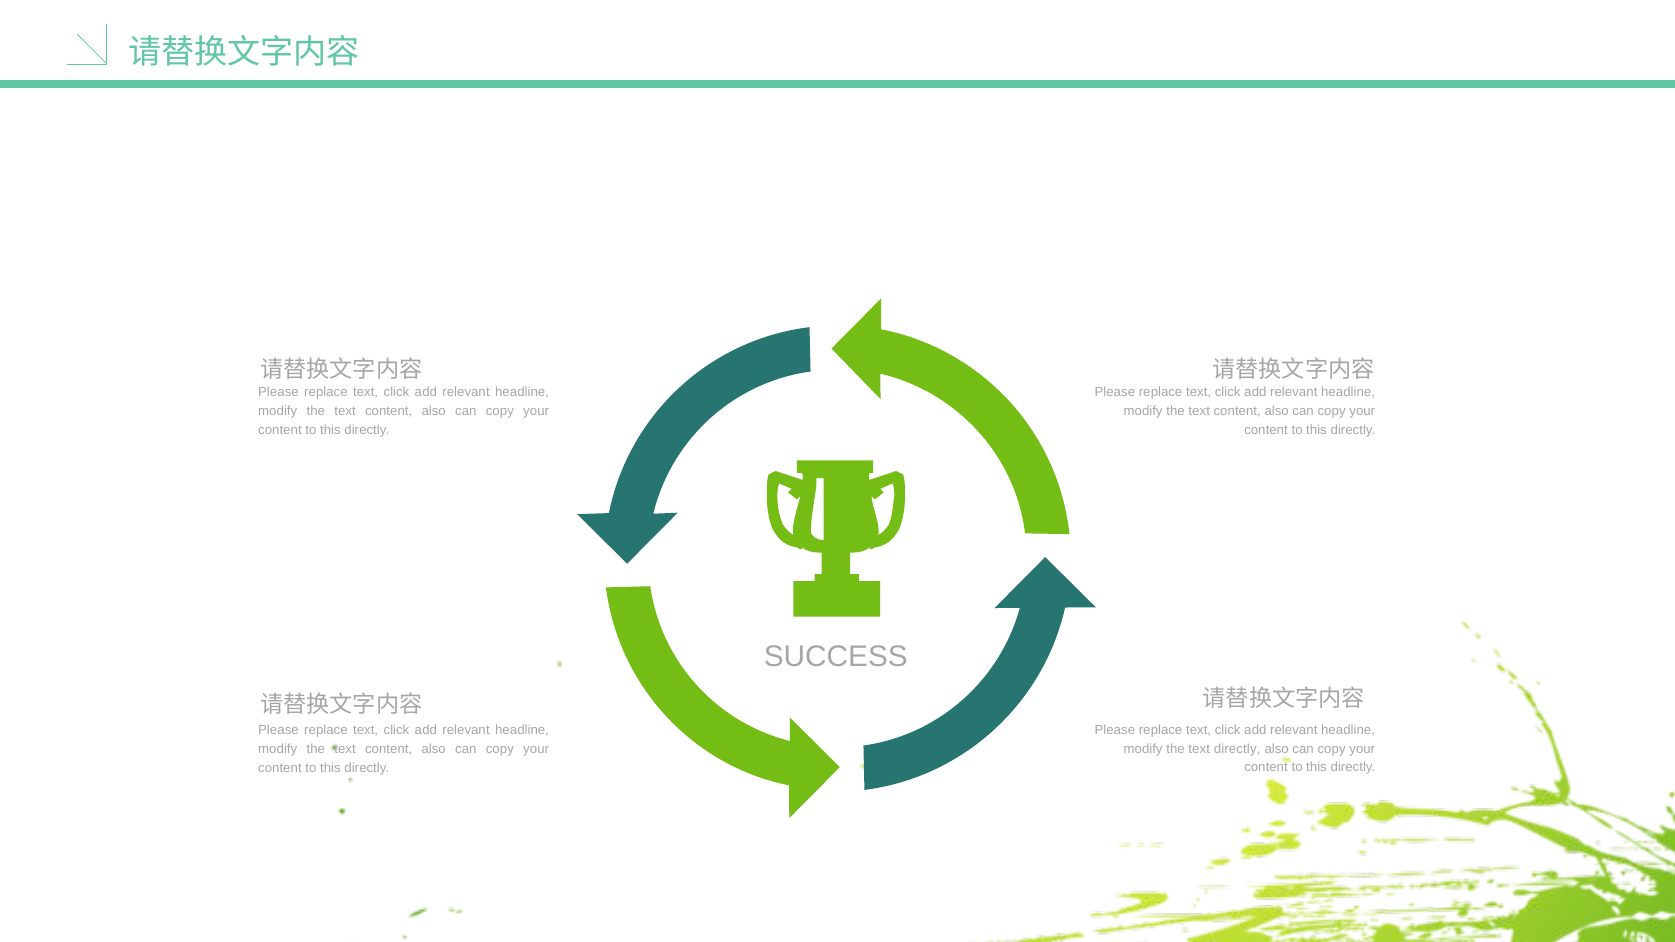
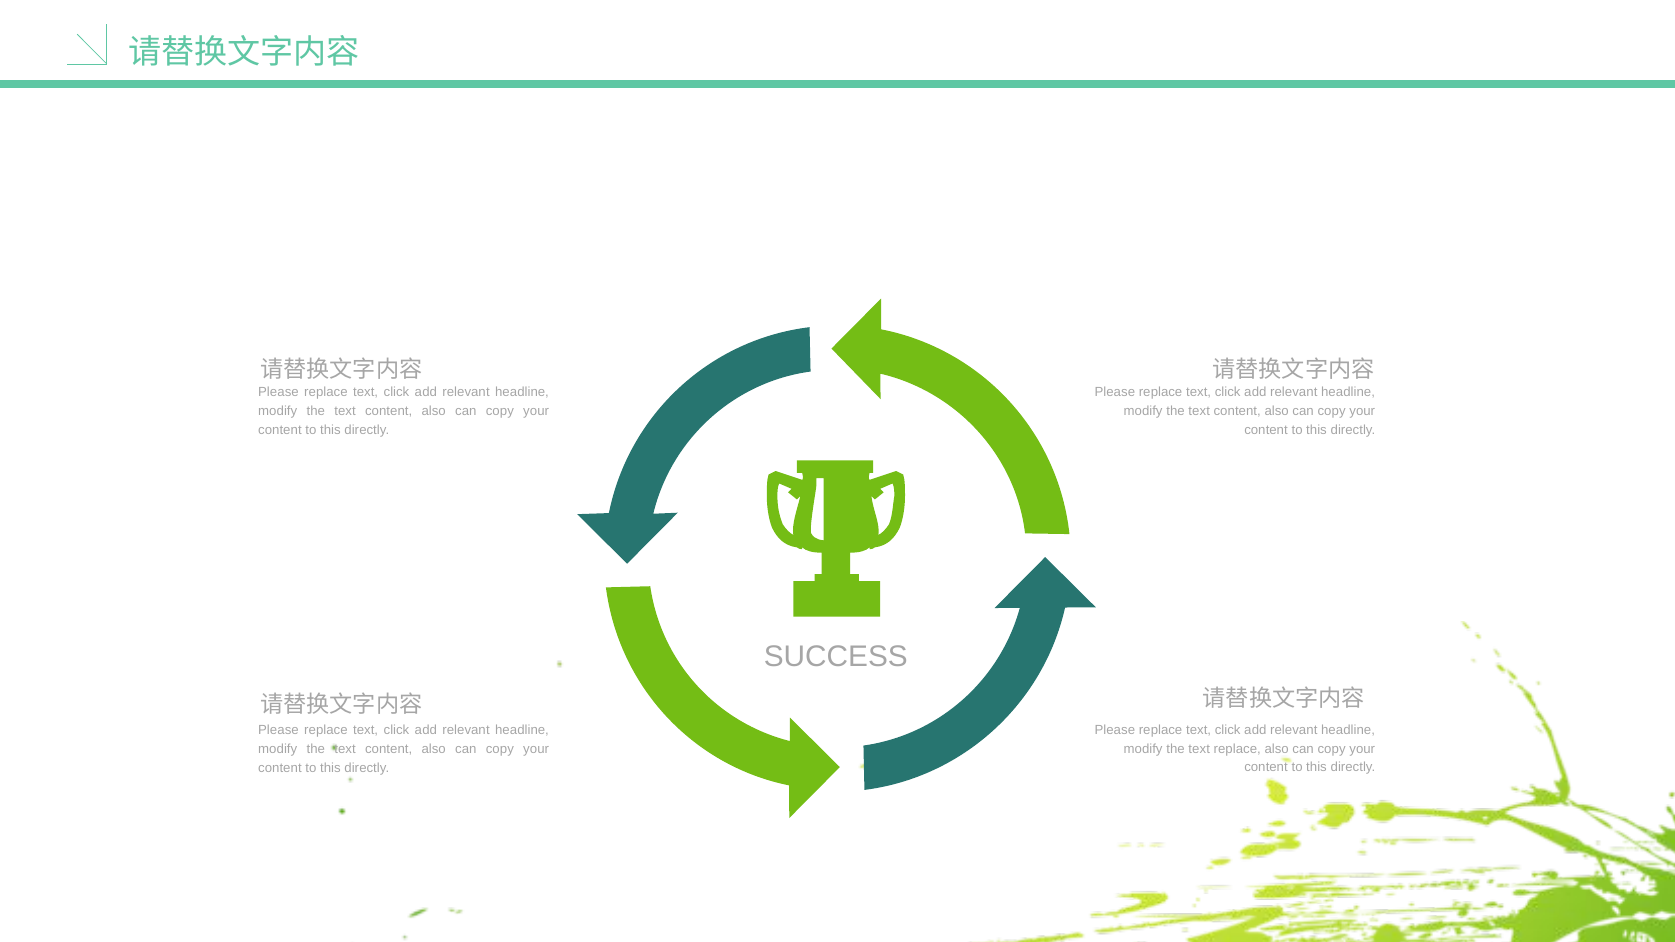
text directly: directly -> replace (1237, 749)
